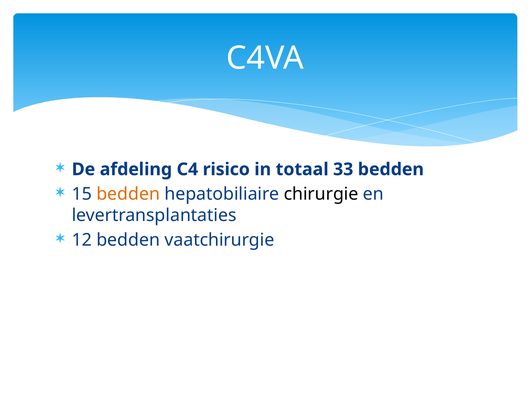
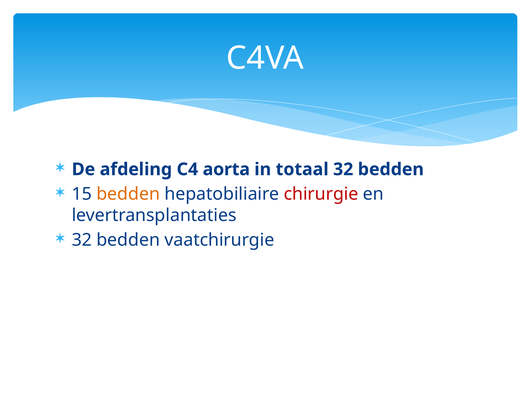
risico: risico -> aorta (226, 170)
totaal 33: 33 -> 32 (343, 170)
chirurgie colour: black -> red (321, 194)
12: 12 -> 32 (82, 240)
